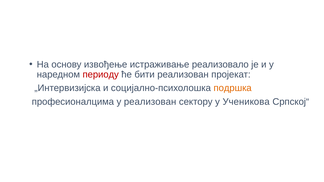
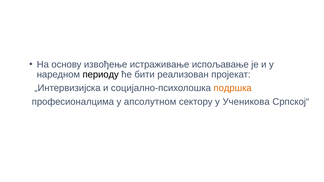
реализовало: реализовало -> испољавање (220, 64)
периоду colour: red -> black (101, 75)
у реализован: реализован -> апсолутном (150, 102)
